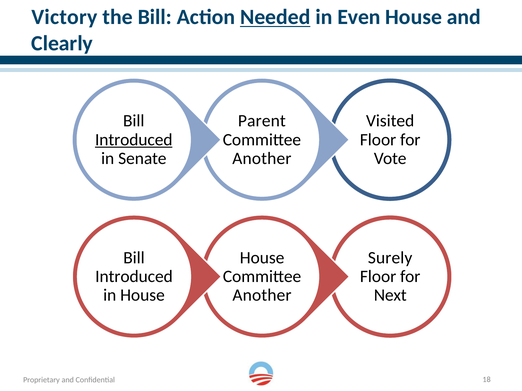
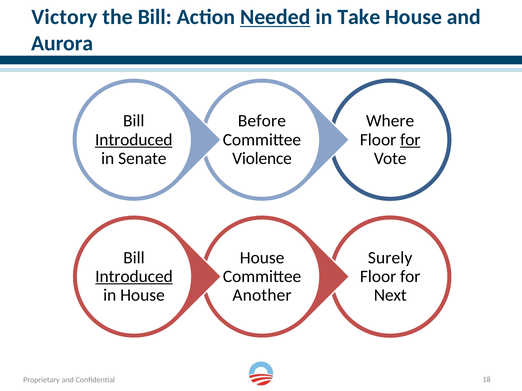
Even: Even -> Take (359, 17)
Clearly: Clearly -> Aurora (62, 43)
Parent: Parent -> Before (262, 121)
Visited: Visited -> Where (390, 121)
for underline: none -> present (410, 140)
Another: Another -> Violence (262, 159)
Introduced underline: none -> present (134, 277)
